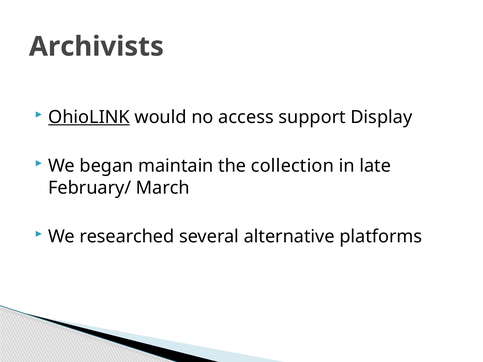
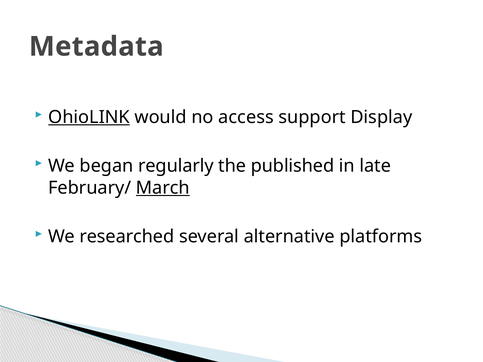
Archivists: Archivists -> Metadata (96, 47)
maintain: maintain -> regularly (176, 166)
collection: collection -> published (293, 166)
March underline: none -> present (163, 188)
